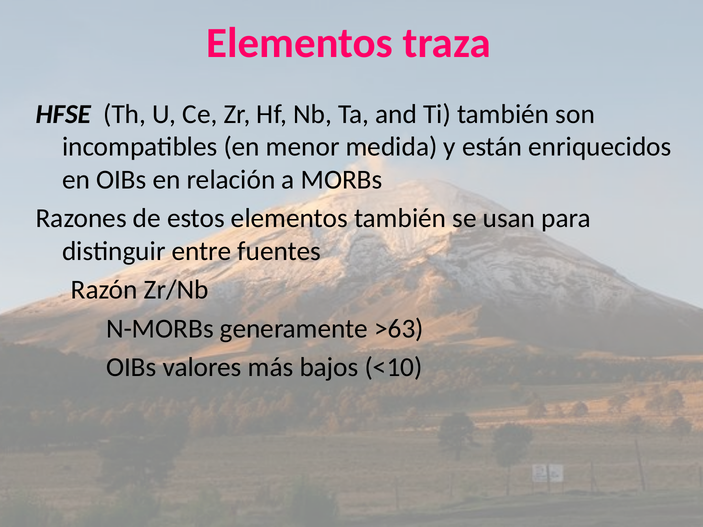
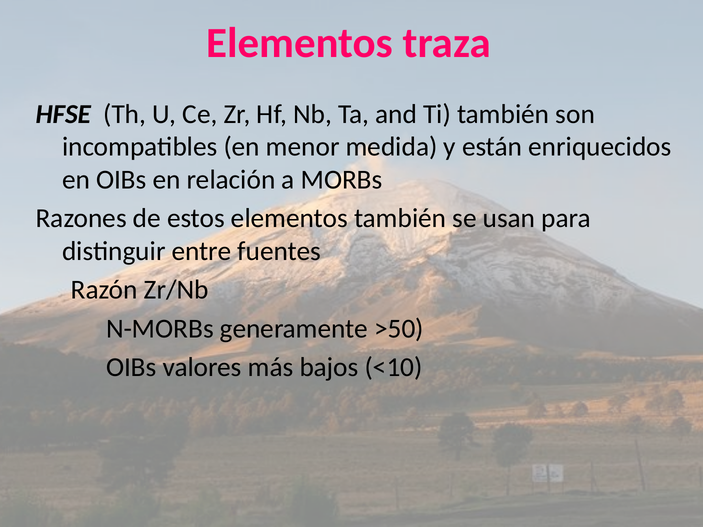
>63: >63 -> >50 (399, 329)
